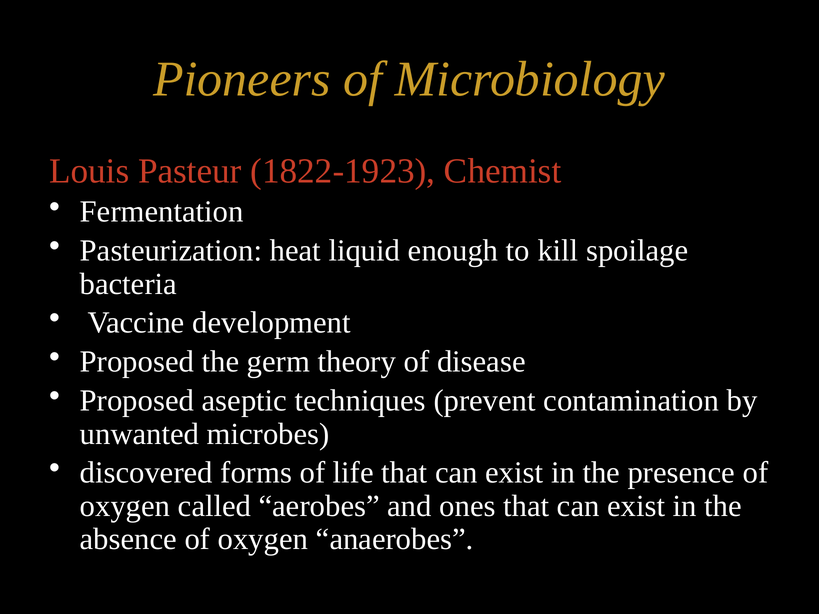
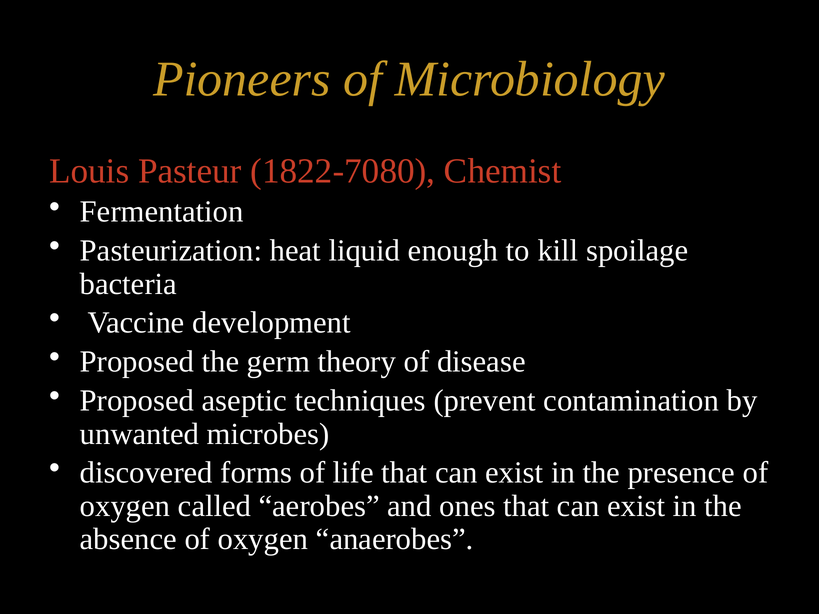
1822-1923: 1822-1923 -> 1822-7080 (343, 171)
